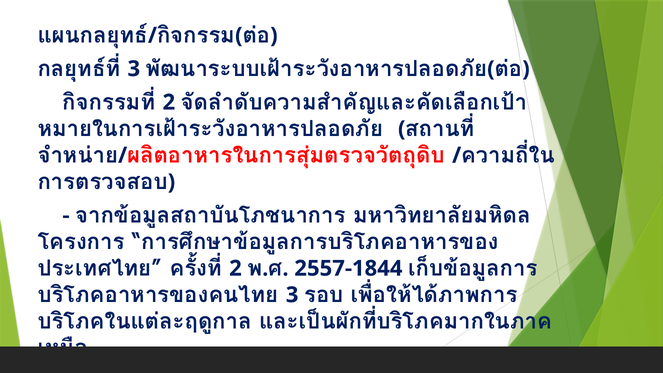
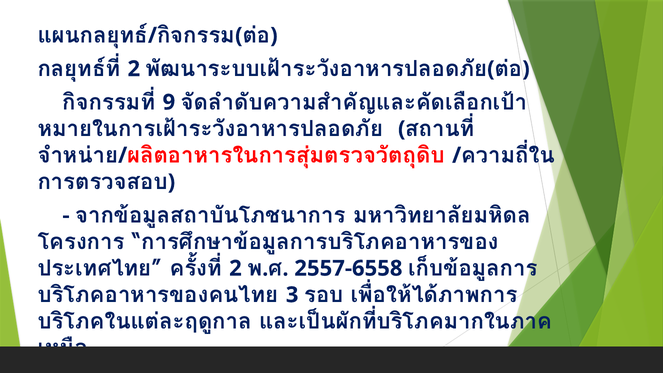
3: 3 -> 2 (134, 69)
2: 2 -> 9 (169, 102)
2557-1844: 2557-1844 -> 2557-6558 (348, 268)
